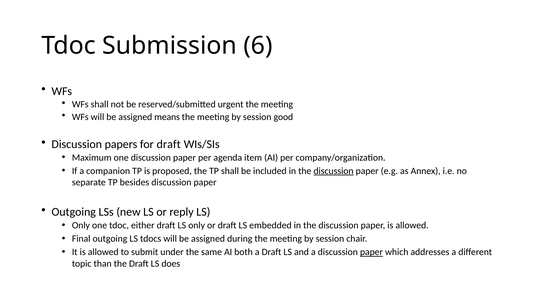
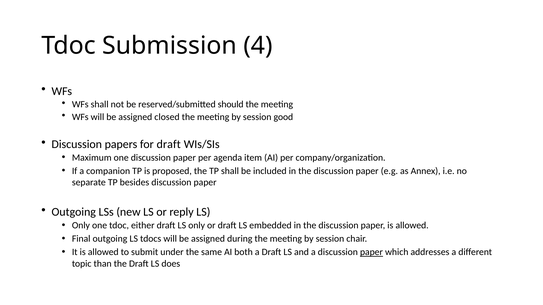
6: 6 -> 4 (258, 46)
urgent: urgent -> should (231, 105)
means: means -> closed (167, 117)
discussion underline: present -> none (334, 171)
